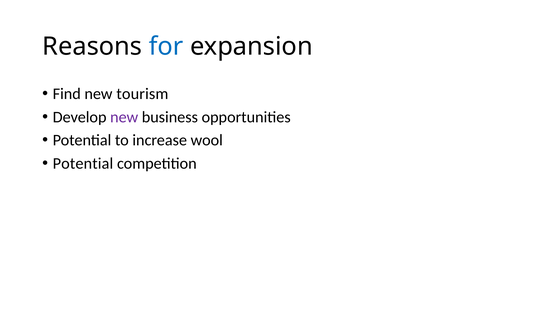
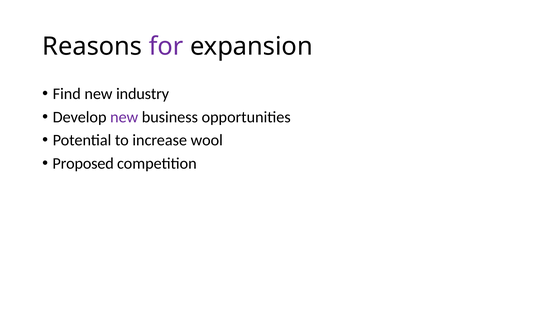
for colour: blue -> purple (166, 47)
tourism: tourism -> industry (143, 94)
Potential: Potential -> Proposed (83, 164)
